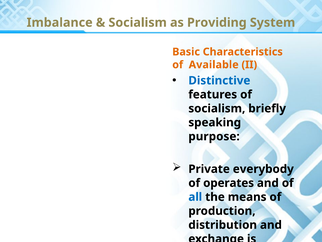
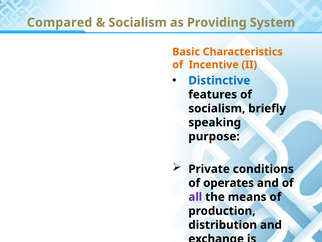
Imbalance: Imbalance -> Compared (60, 23)
Available: Available -> Incentive (214, 65)
everybody: everybody -> conditions (263, 169)
all colour: blue -> purple (195, 197)
